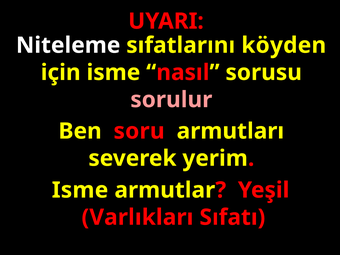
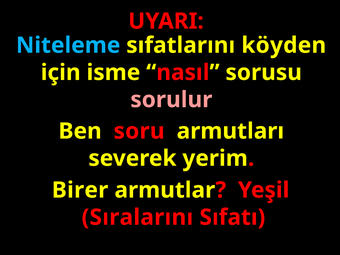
Niteleme colour: white -> light blue (68, 45)
Isme: Isme -> Birer (80, 190)
Varlıkları: Varlıkları -> Sıralarını (137, 217)
